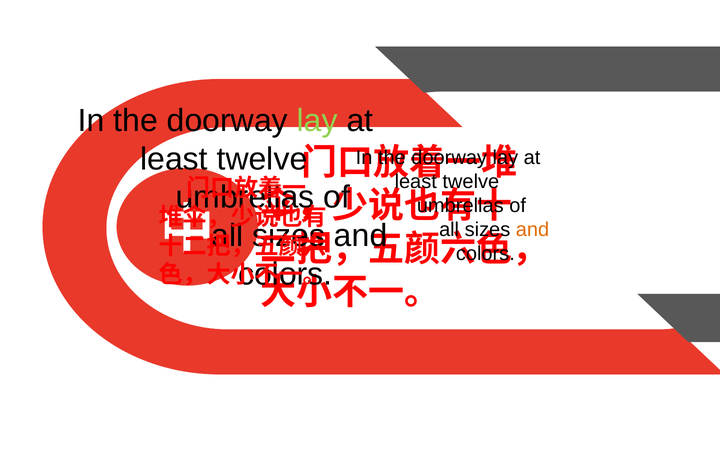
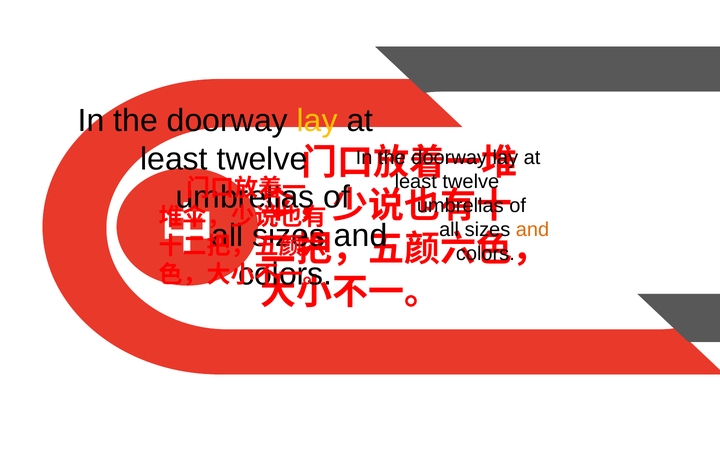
lay colour: light green -> yellow (317, 121)
